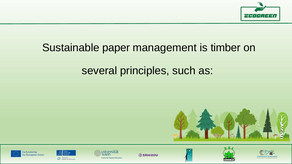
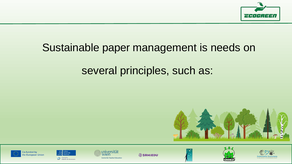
timber: timber -> needs (226, 48)
